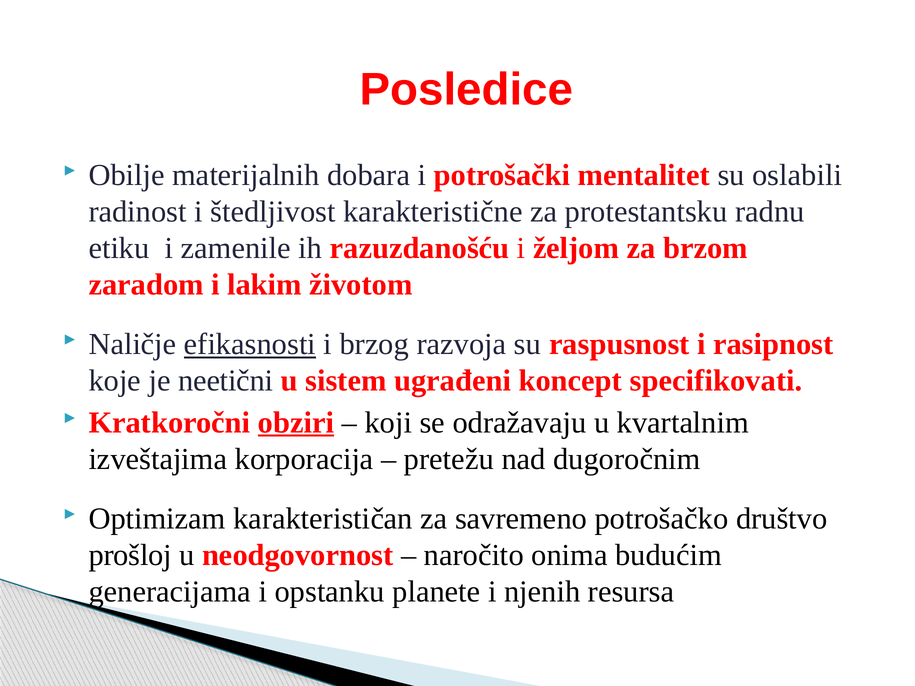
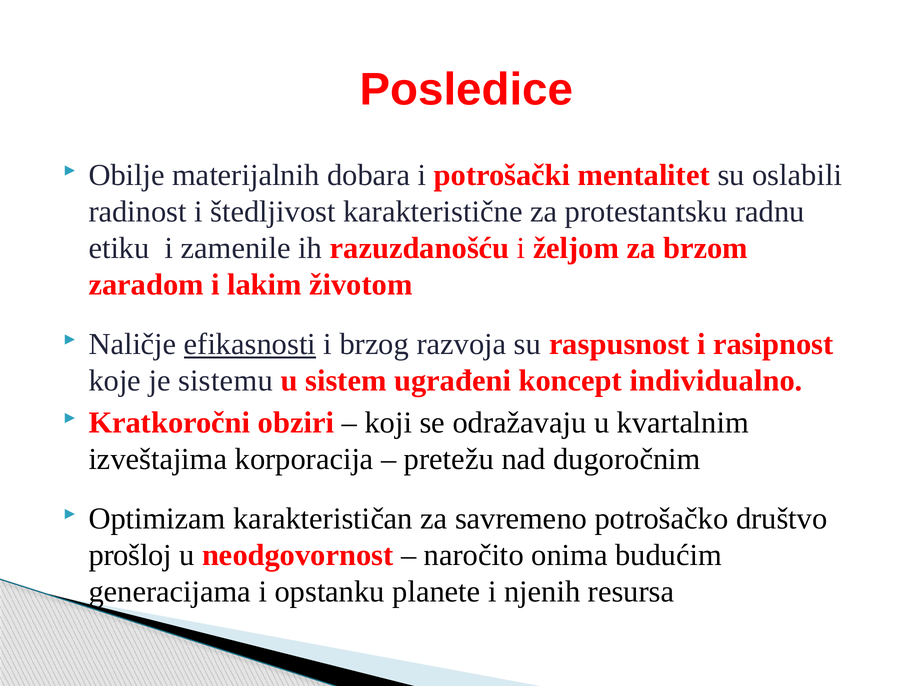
neetični: neetični -> sistemu (225, 381)
specifikovati: specifikovati -> individualno (716, 381)
obziri underline: present -> none (296, 423)
